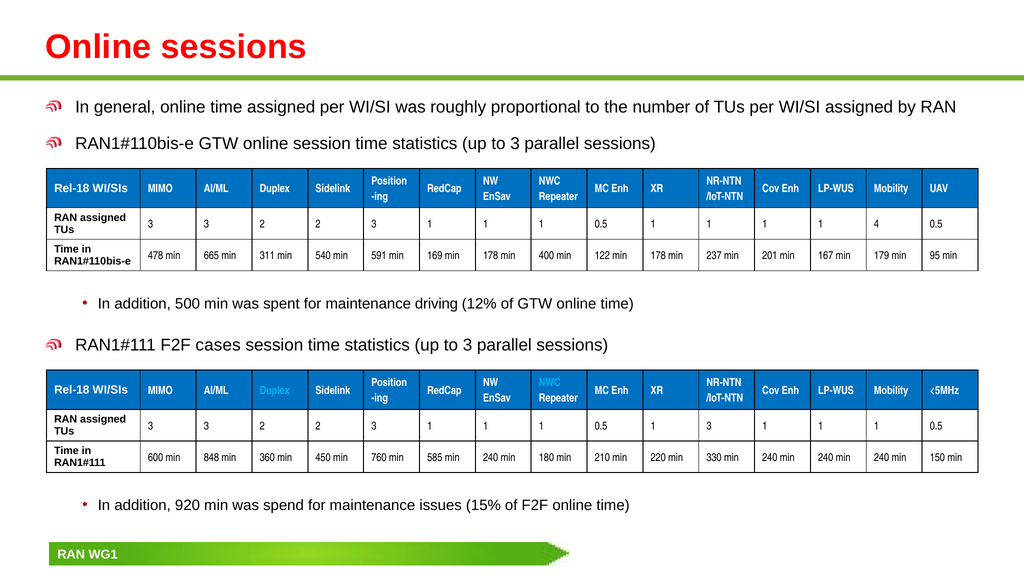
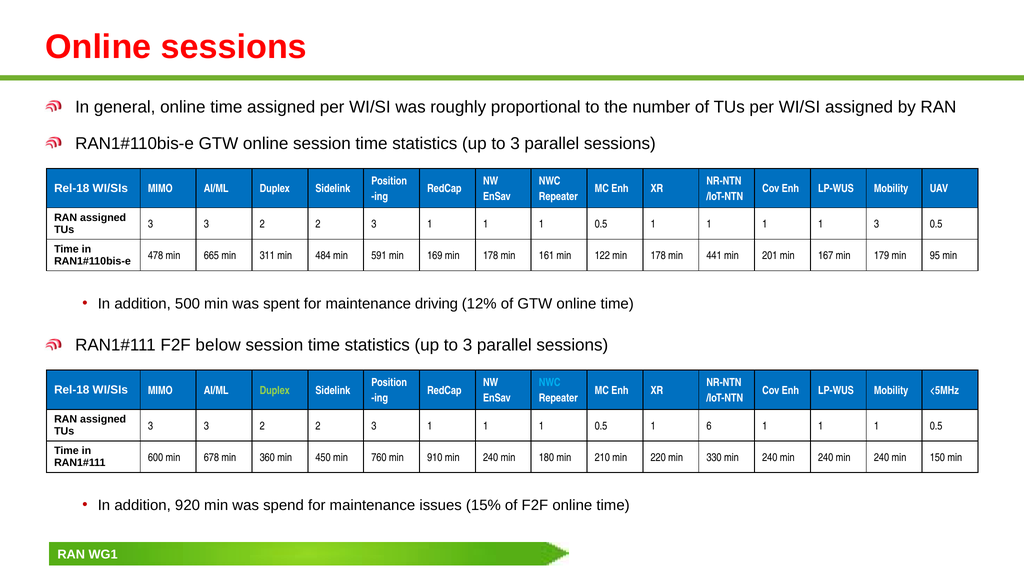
1 4: 4 -> 3 (876, 224)
540: 540 -> 484 (323, 256)
400: 400 -> 161 (546, 256)
237: 237 -> 441 (714, 256)
cases: cases -> below (218, 345)
Duplex colour: light blue -> light green (275, 390)
1 3: 3 -> 6 (709, 426)
848: 848 -> 678 (211, 457)
585: 585 -> 910 (435, 457)
